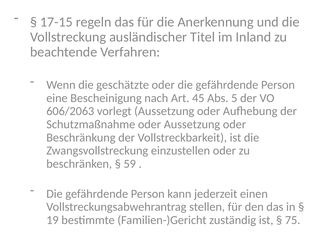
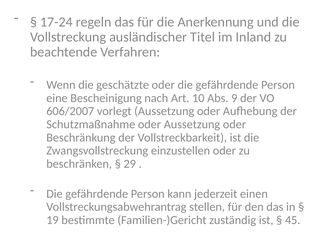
17-15: 17-15 -> 17-24 (56, 22)
45: 45 -> 10 (198, 98)
5: 5 -> 9 (234, 98)
606/2063: 606/2063 -> 606/2007 (70, 112)
59: 59 -> 29 (130, 164)
75: 75 -> 45 (293, 221)
